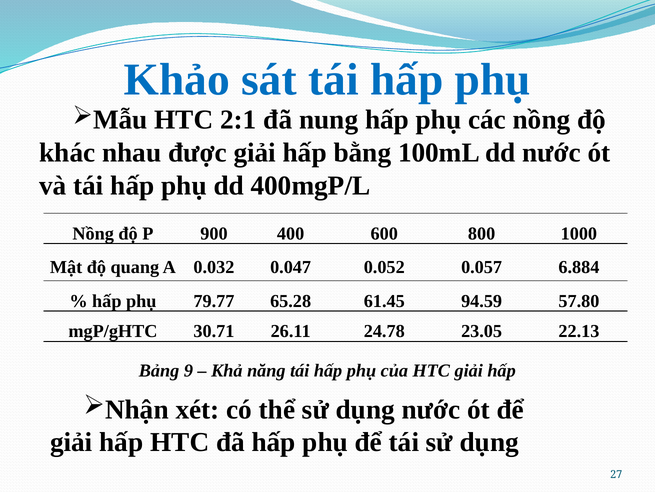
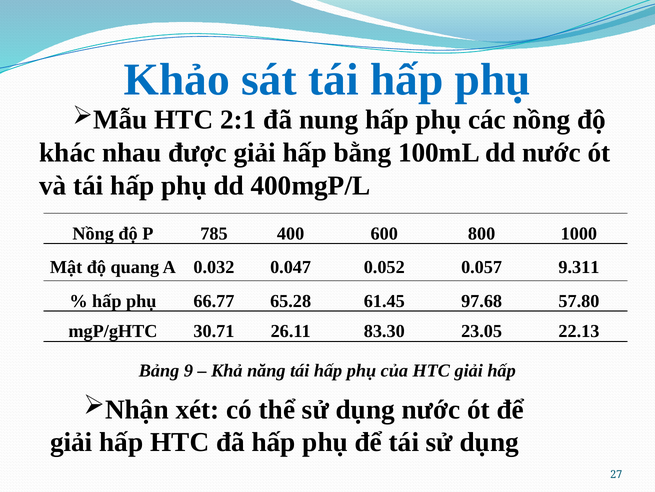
900: 900 -> 785 (214, 233)
6.884: 6.884 -> 9.311 (579, 267)
79.77: 79.77 -> 66.77 (214, 301)
94.59: 94.59 -> 97.68 (482, 301)
24.78: 24.78 -> 83.30 (384, 331)
